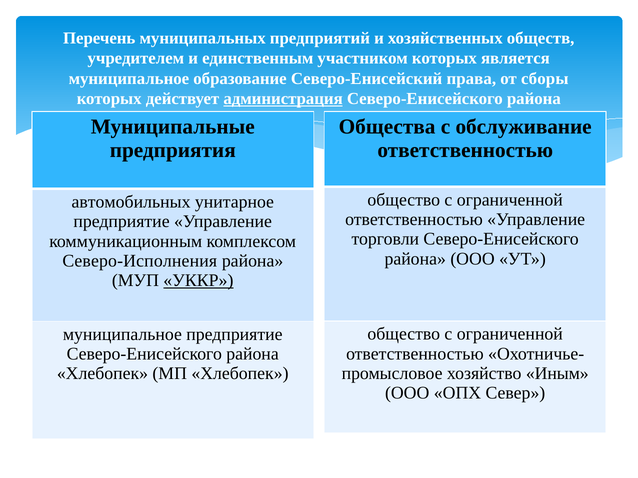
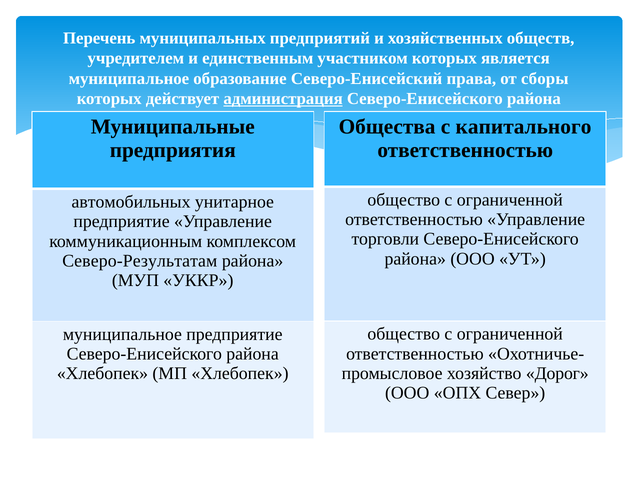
обслуживание: обслуживание -> капитального (523, 127)
Северо-Исполнения: Северо-Исполнения -> Северо-Результатам (140, 261)
УККР underline: present -> none (198, 281)
Иным: Иным -> Дорог (557, 374)
